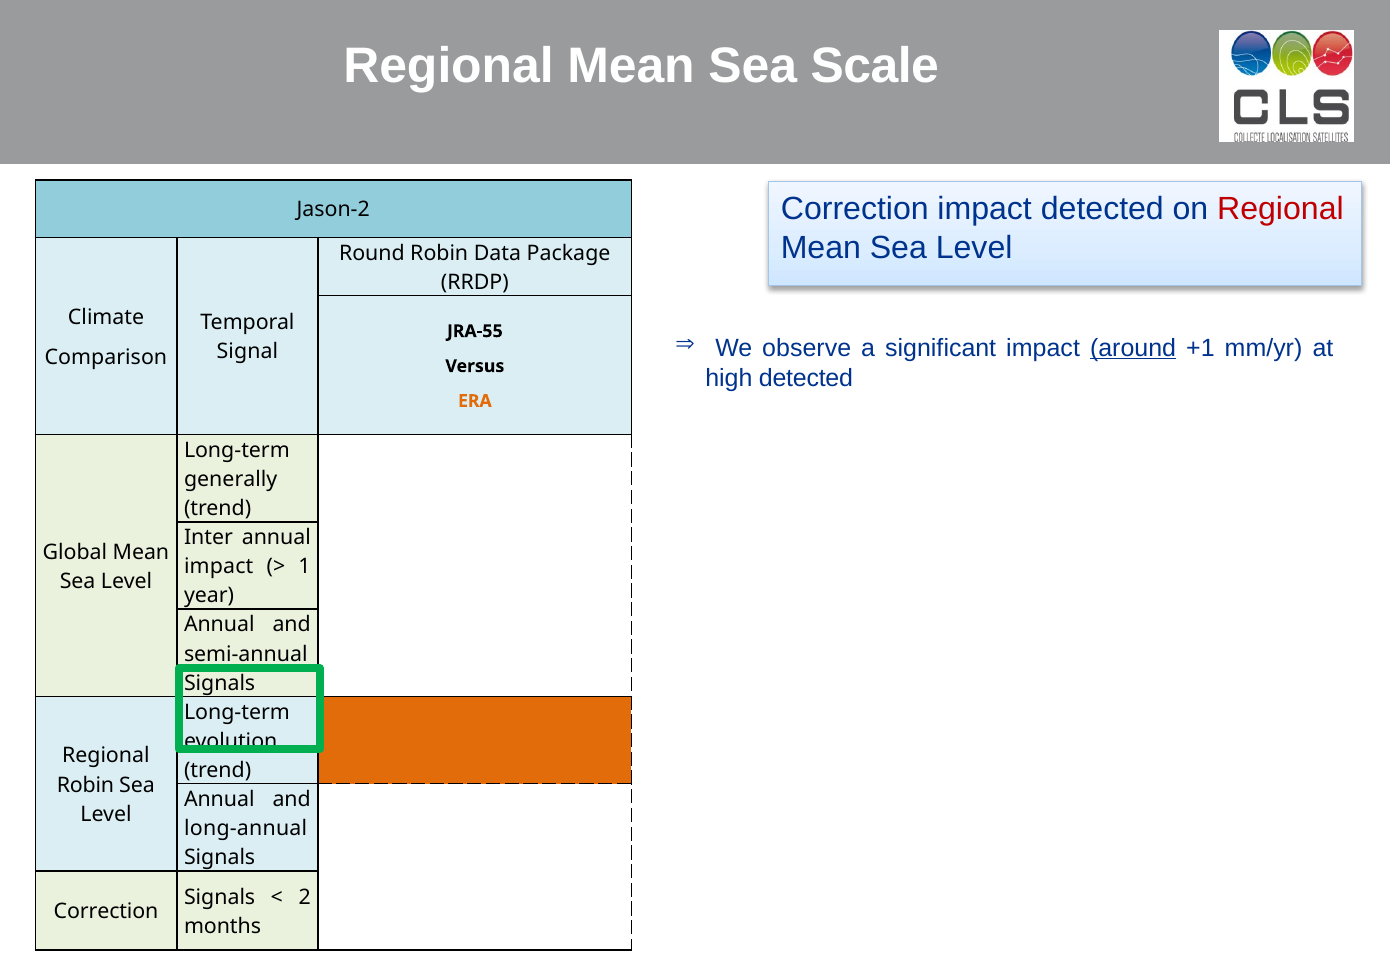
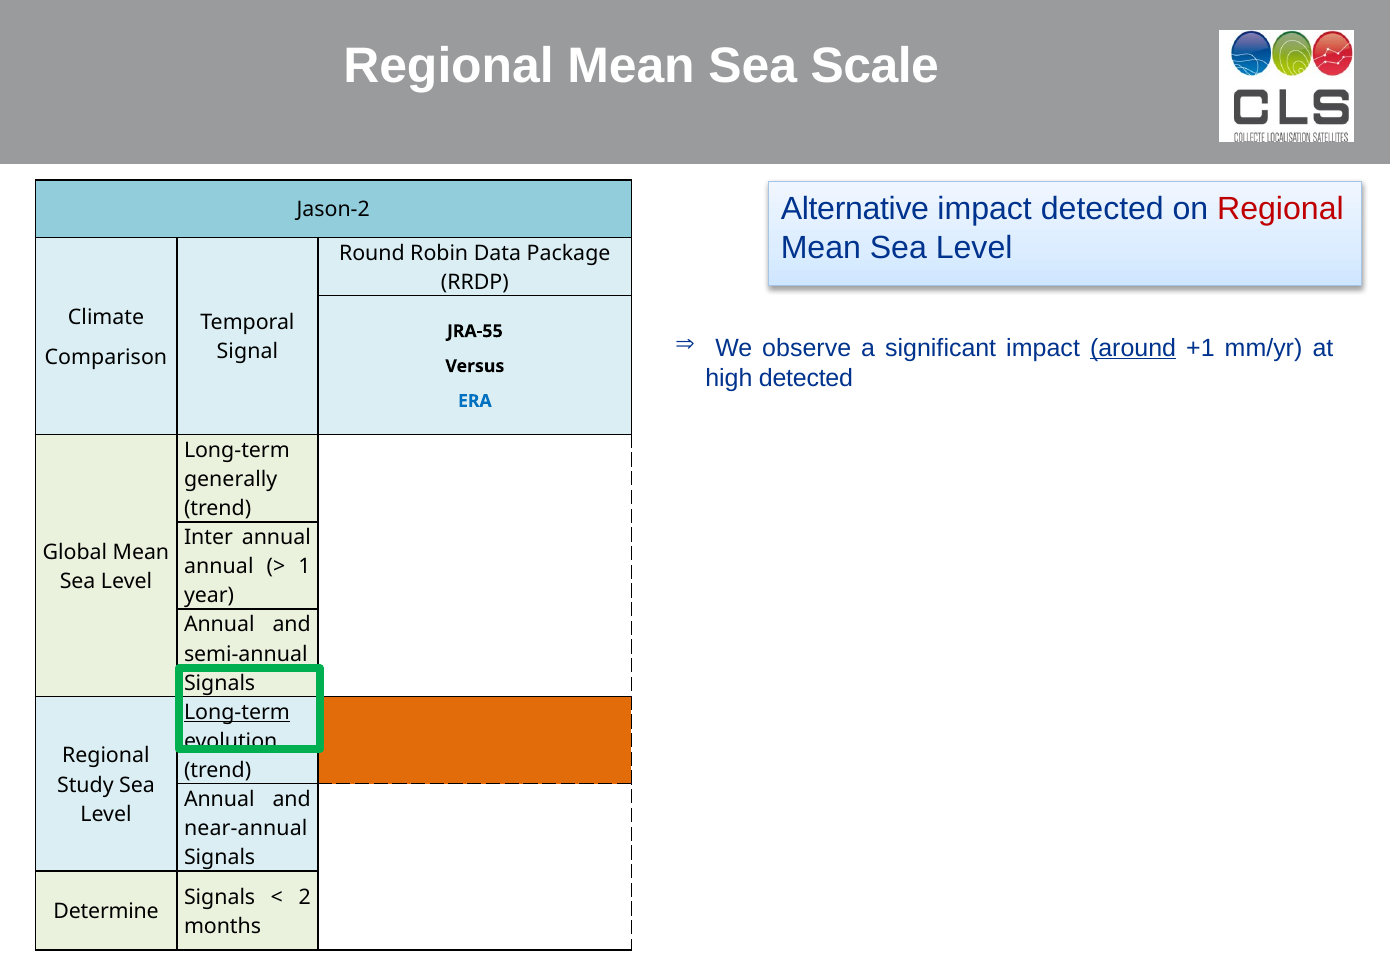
Correction: Correction -> Alternative (855, 209)
ERA colour: orange -> blue (475, 401)
impact: impact -> annual (219, 567)
Long-term underline: none -> present (237, 712)
Robin: Robin -> Study (85, 785)
long-annual: long-annual -> near-annual (246, 829)
Correction: Correction -> Determine (106, 912)
